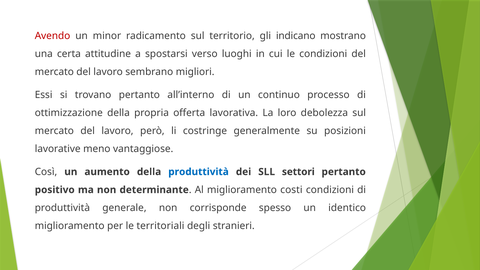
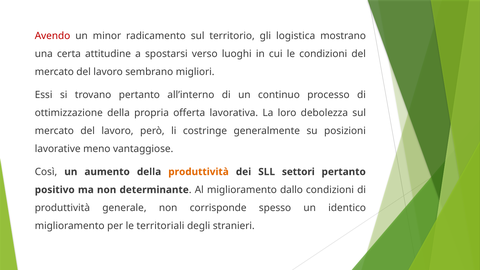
indicano: indicano -> logistica (296, 36)
produttività colour: blue -> orange (199, 172)
costi: costi -> dallo (291, 190)
